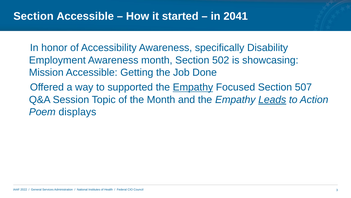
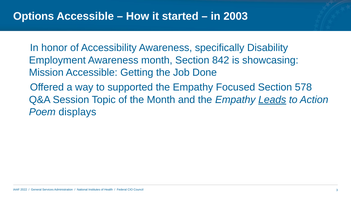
Section: Section -> Options (34, 16)
2041: 2041 -> 2003 (236, 16)
502: 502 -> 842 (221, 60)
Empathy underline: present -> none (193, 87)
507: 507 -> 578 (303, 87)
